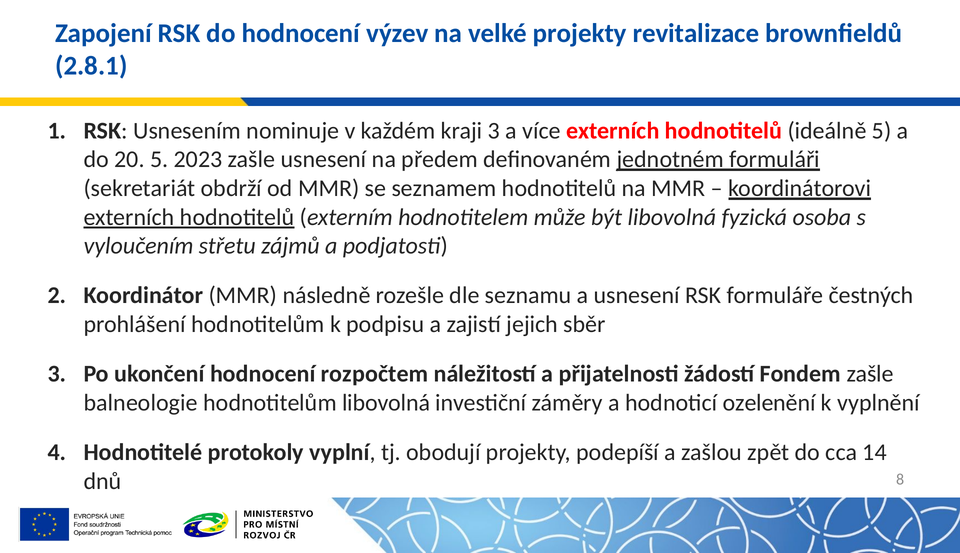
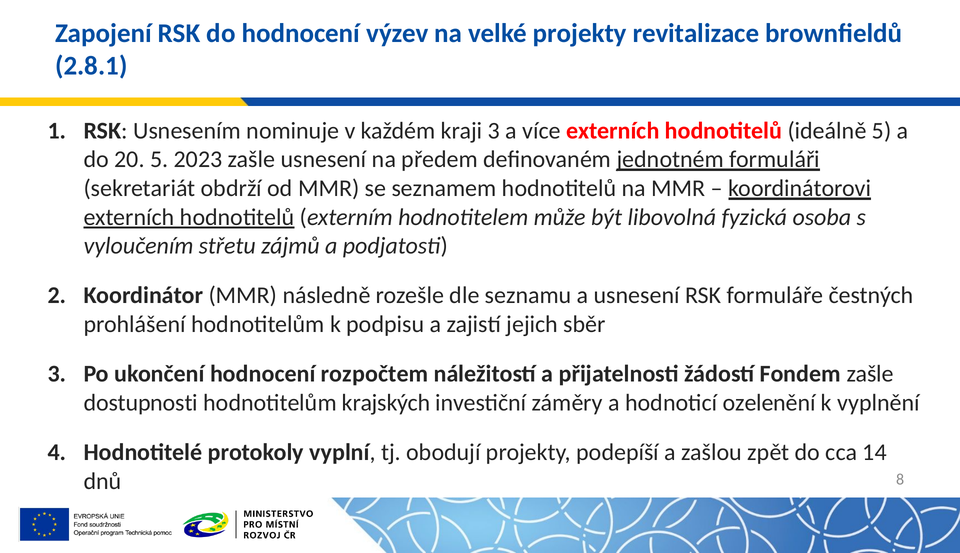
balneologie: balneologie -> dostupnosti (141, 403)
hodnotitelům libovolná: libovolná -> krajských (386, 403)
